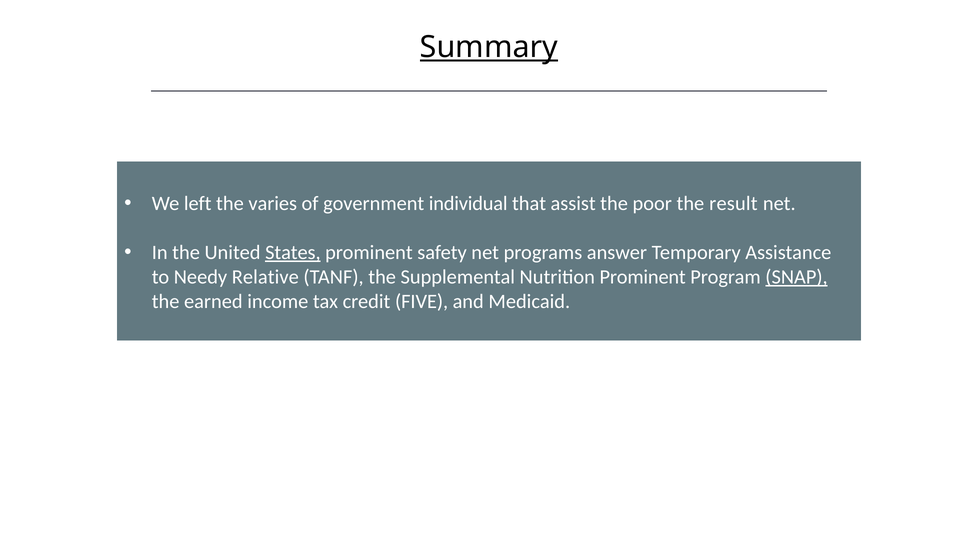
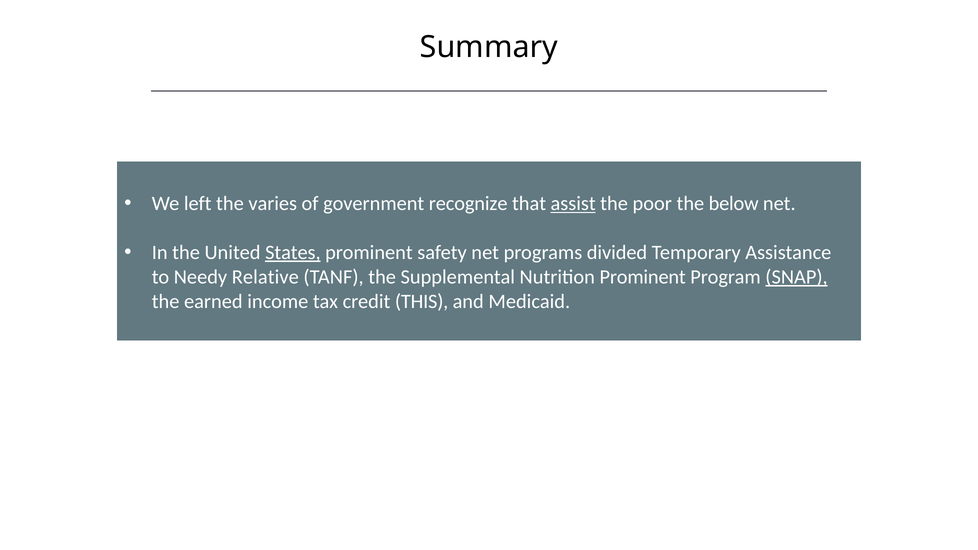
Summary underline: present -> none (489, 47)
individual: individual -> recognize (468, 204)
assist underline: none -> present (573, 204)
result: result -> below (734, 204)
answer: answer -> divided (617, 253)
FIVE: FIVE -> THIS (422, 302)
